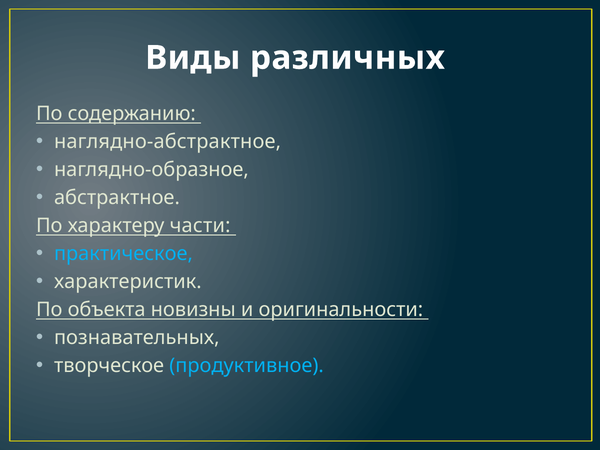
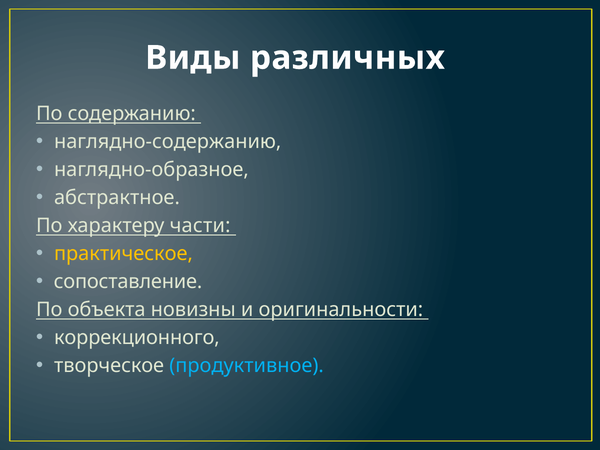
наглядно-абстрактное: наглядно-абстрактное -> наглядно-содержанию (168, 142)
практическое colour: light blue -> yellow (123, 254)
характеристик: характеристик -> сопоставление (128, 282)
познавательных: познавательных -> коррекционного (137, 338)
